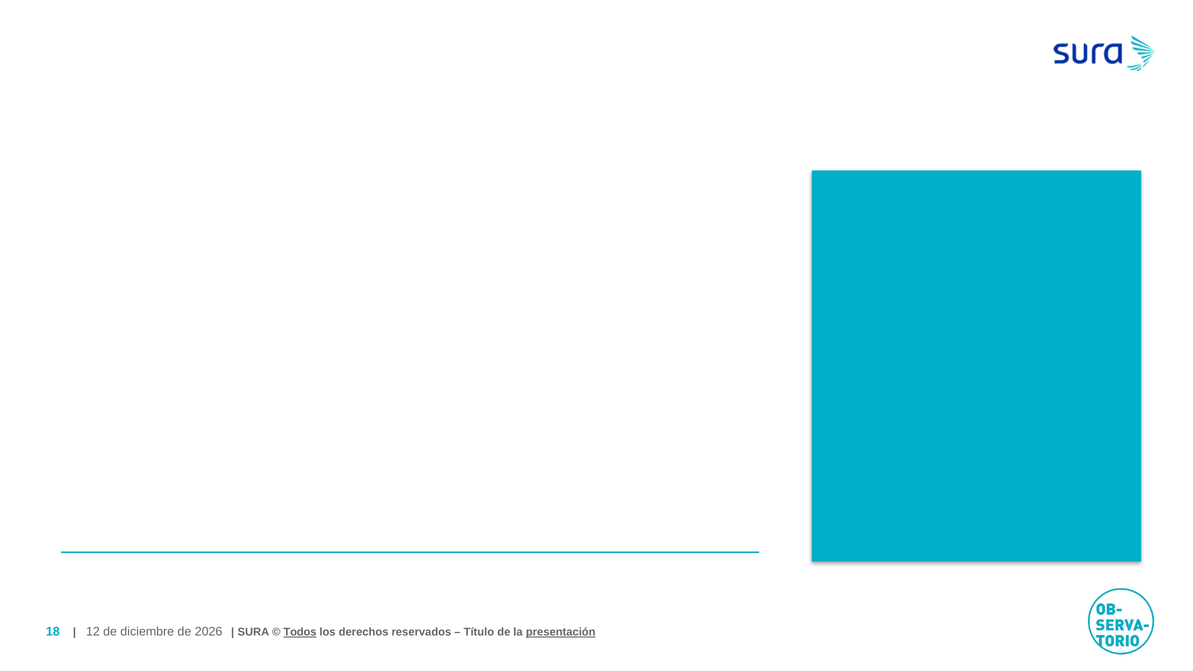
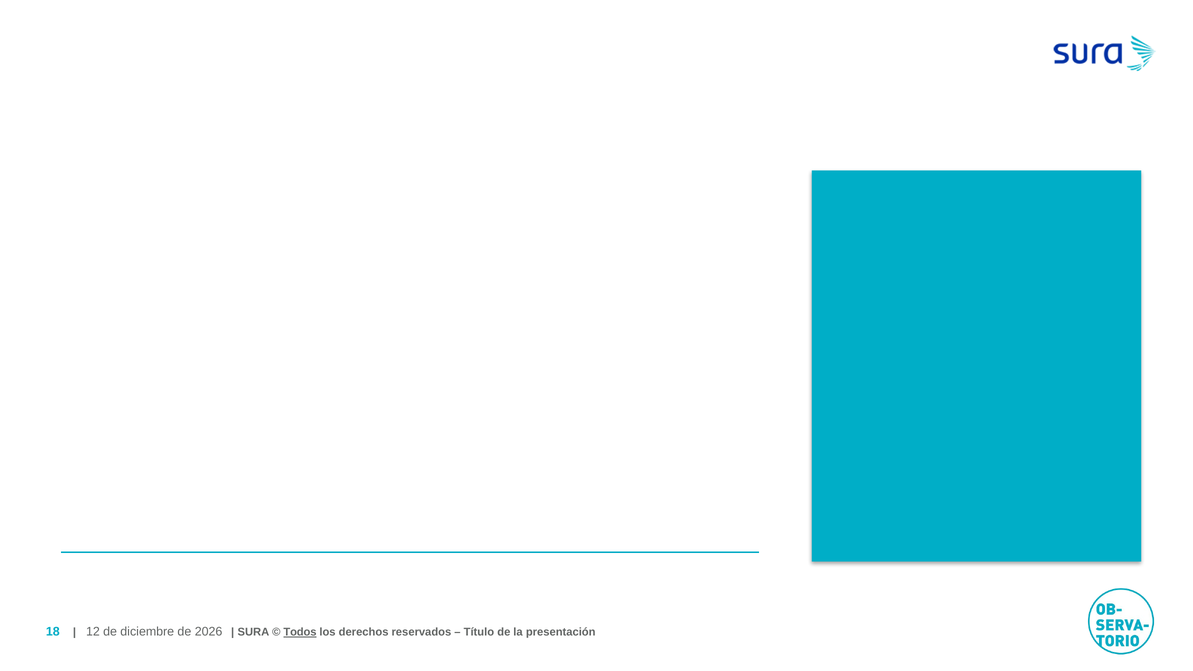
presentación underline: present -> none (561, 632)
